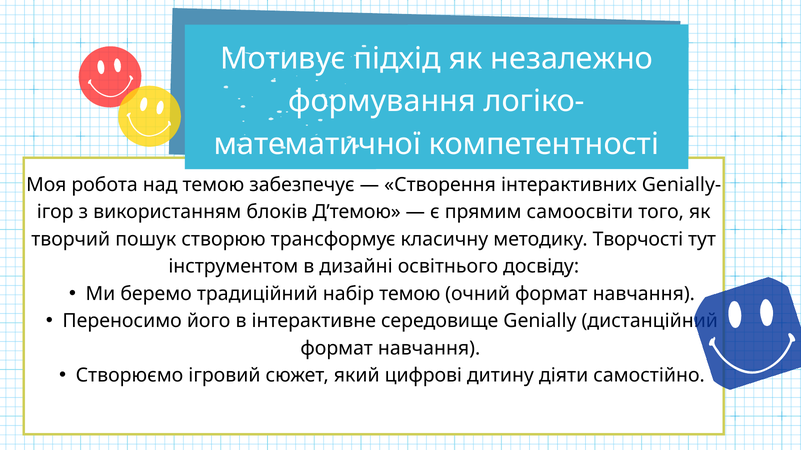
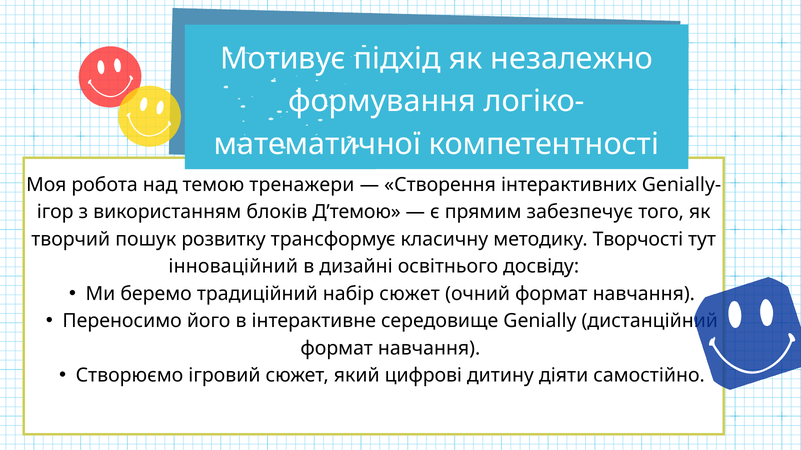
забезпечує: забезпечує -> тренажери (302, 185)
самоосвіти: самоосвіти -> забезпечує (580, 212)
створюю: створюю -> розвитку (224, 240)
інструментом: інструментом -> інноваційний (233, 267)
набір темою: темою -> сюжет (410, 294)
